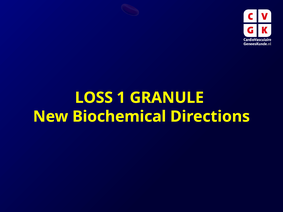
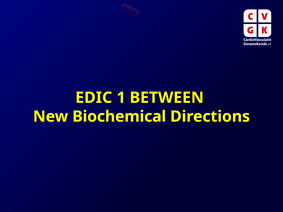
LOSS: LOSS -> EDIC (94, 98)
GRANULE: GRANULE -> BETWEEN (167, 98)
